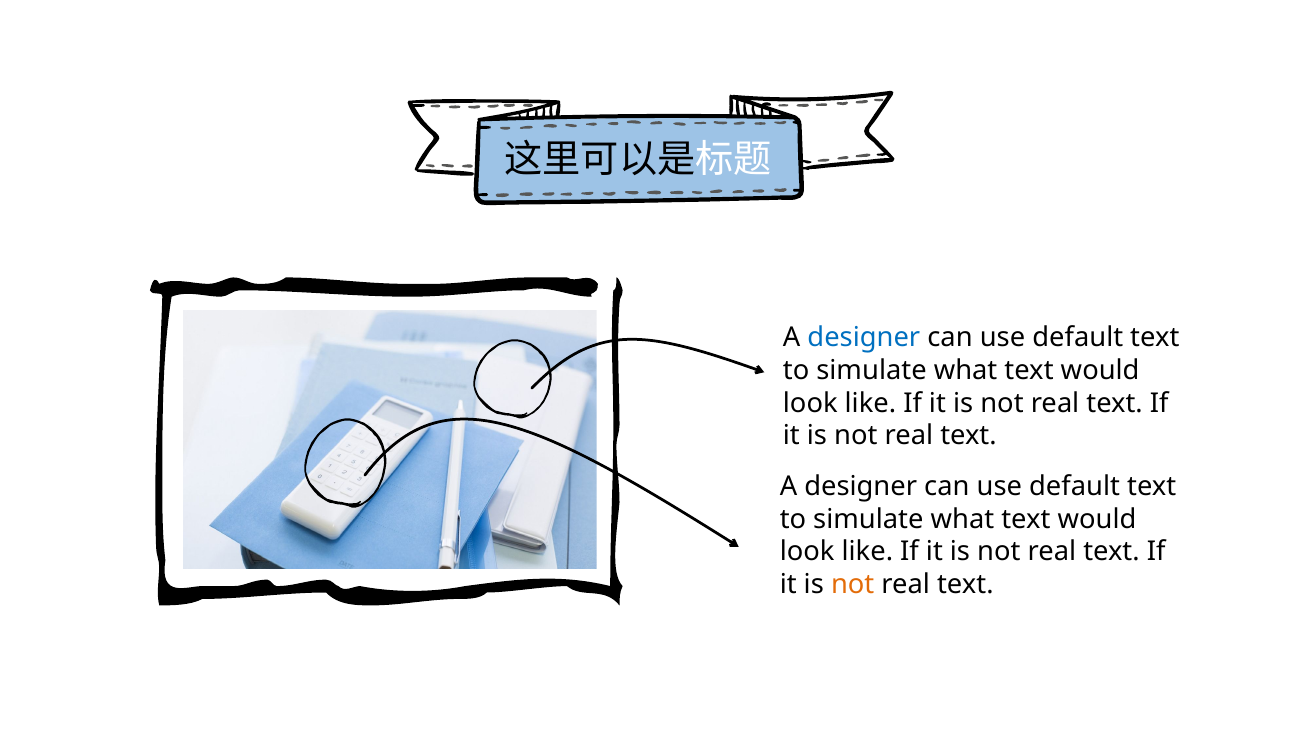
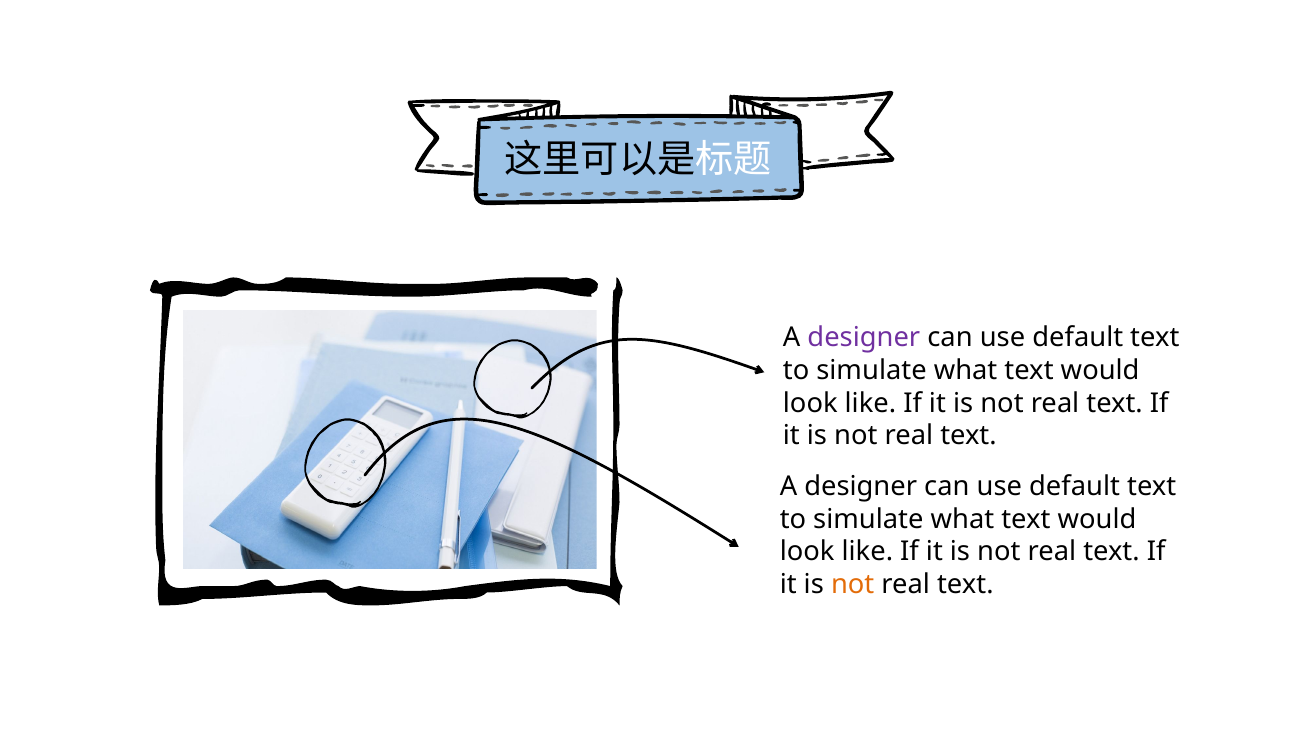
designer colour: blue -> purple (864, 338)
